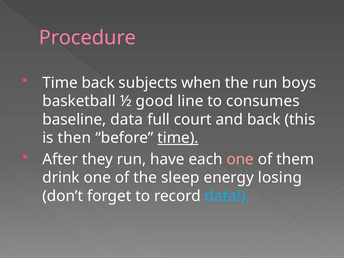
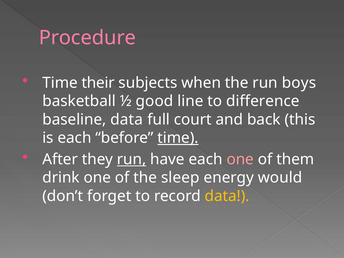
Time back: back -> their (98, 83)
consumes: consumes -> difference (263, 101)
is then: then -> each (75, 138)
run underline: none -> present (132, 159)
losing: losing -> would (280, 178)
data colour: light blue -> yellow (227, 196)
